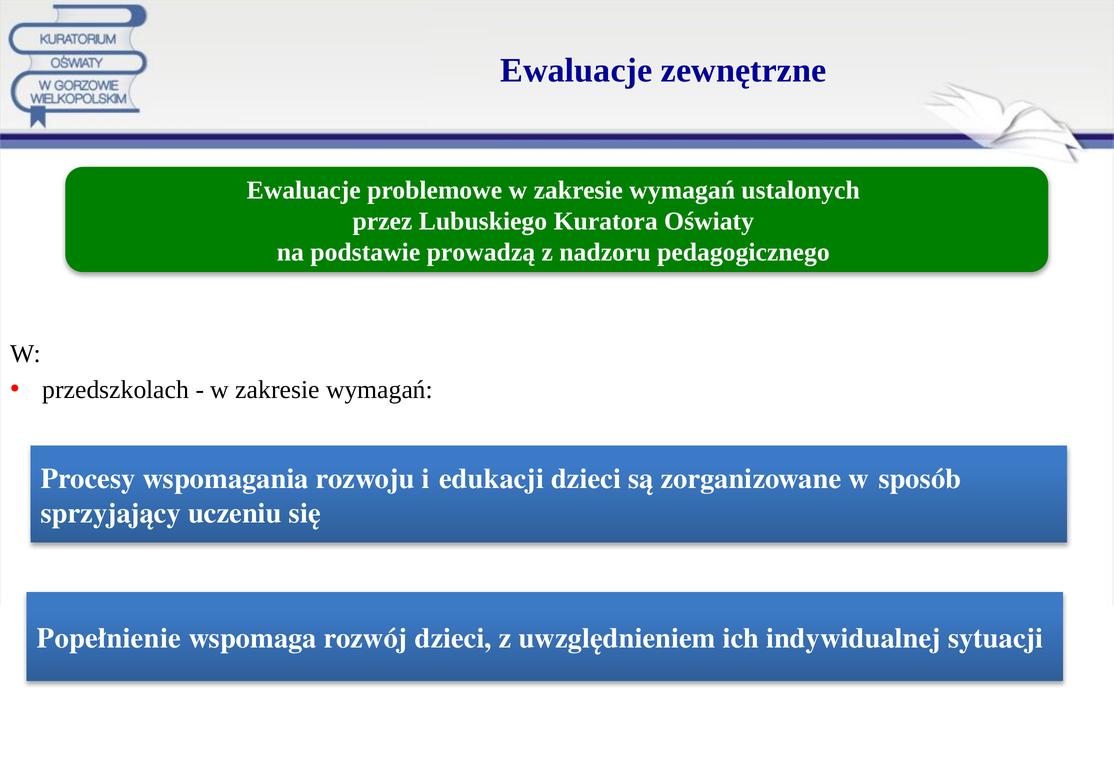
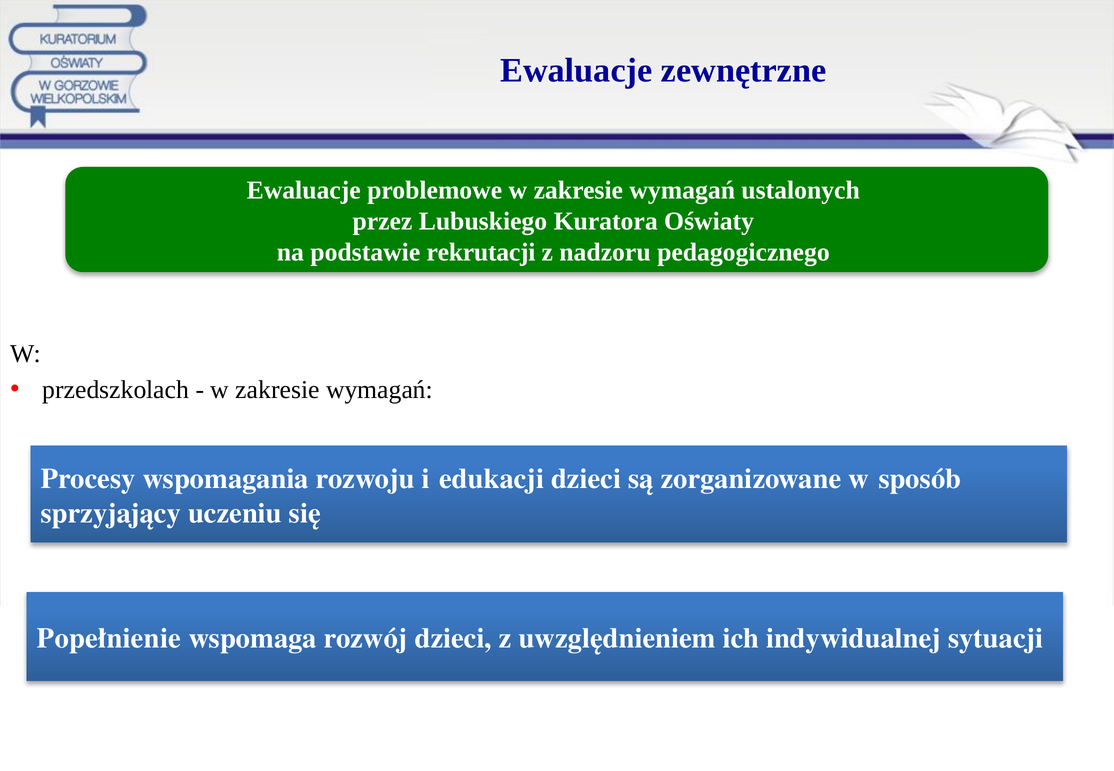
prowadzą: prowadzą -> rekrutacji (481, 252)
